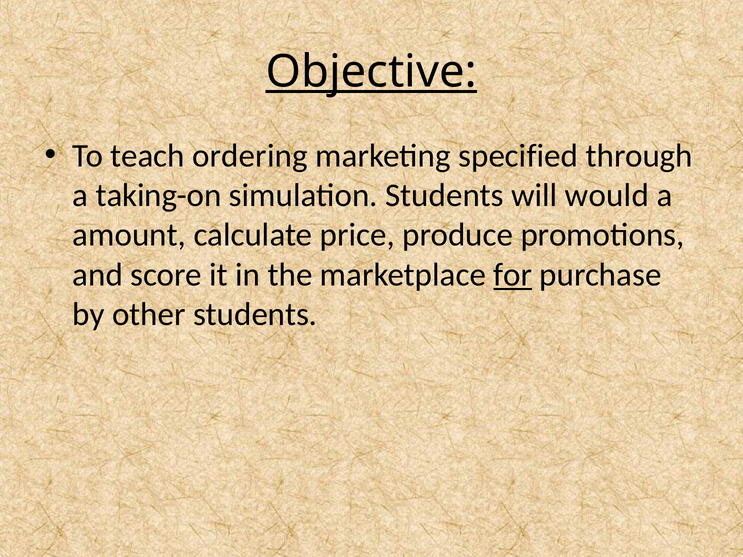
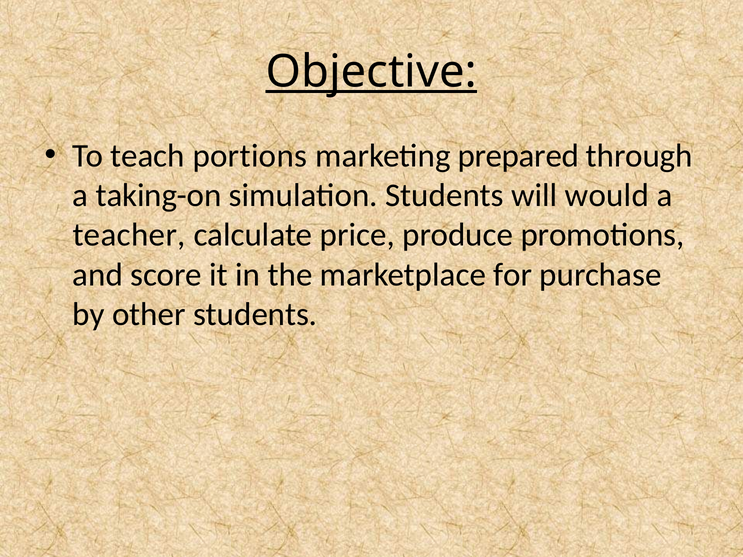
ordering: ordering -> portions (250, 156)
specified: specified -> prepared (518, 156)
amount: amount -> teacher (129, 235)
for underline: present -> none (513, 275)
